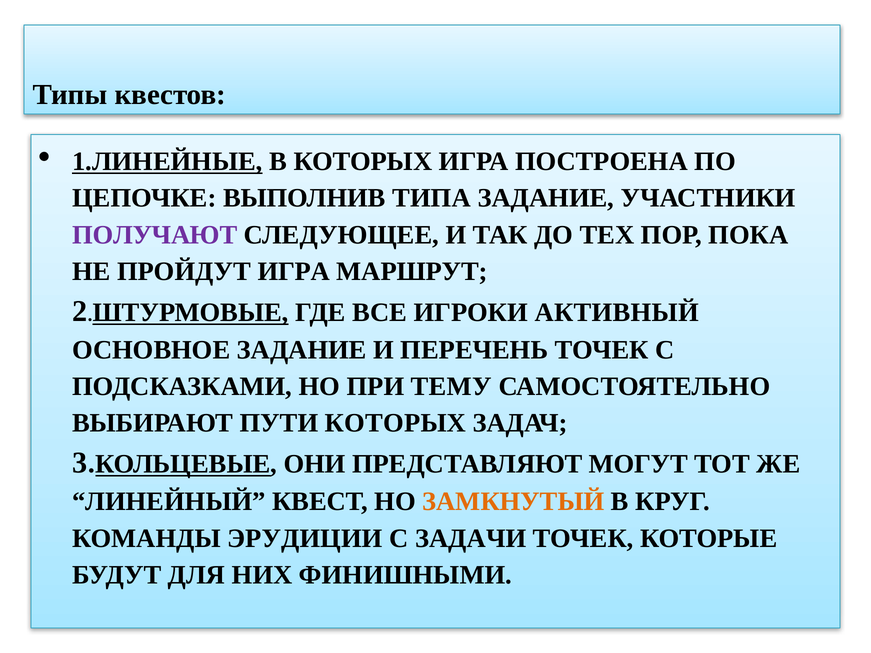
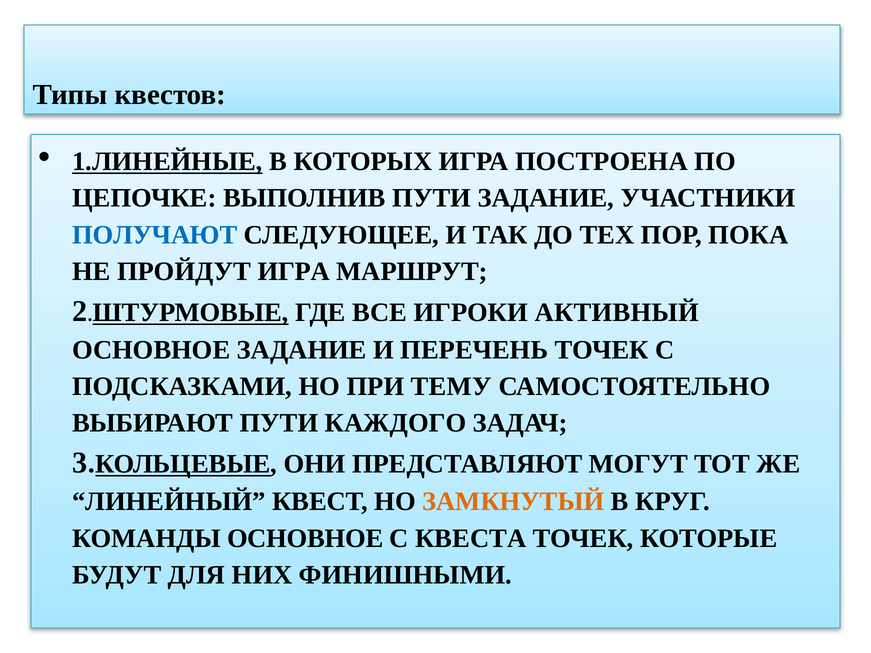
ВЫПОЛНИВ ТИПА: ТИПА -> ПУТИ (432, 198)
ПОЛУЧАЮТ colour: purple -> blue (155, 235)
ПУТИ КОТОРЫХ: КОТОРЫХ -> КАЖДОГО (396, 423)
КОМАНДЫ ЭРУДИЦИИ: ЭРУДИЦИИ -> ОСНОВНОЕ (305, 538)
ЗАДАЧИ: ЗАДАЧИ -> КВЕСТА (471, 538)
